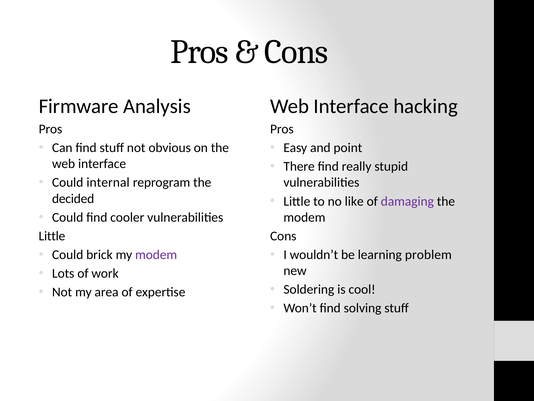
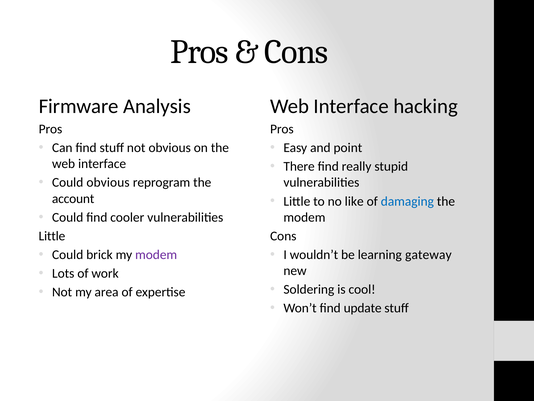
Could internal: internal -> obvious (108, 182)
decided: decided -> account (73, 198)
damaging colour: purple -> blue (407, 201)
problem: problem -> gateway (428, 254)
solving: solving -> update (363, 308)
